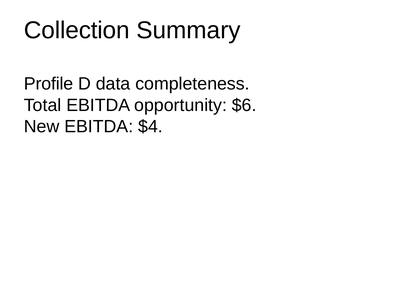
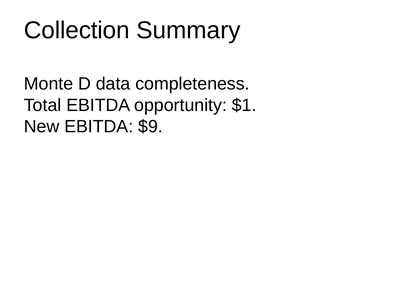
Profile: Profile -> Monte (49, 84)
$6: $6 -> $1 (244, 105)
$4: $4 -> $9 (151, 126)
